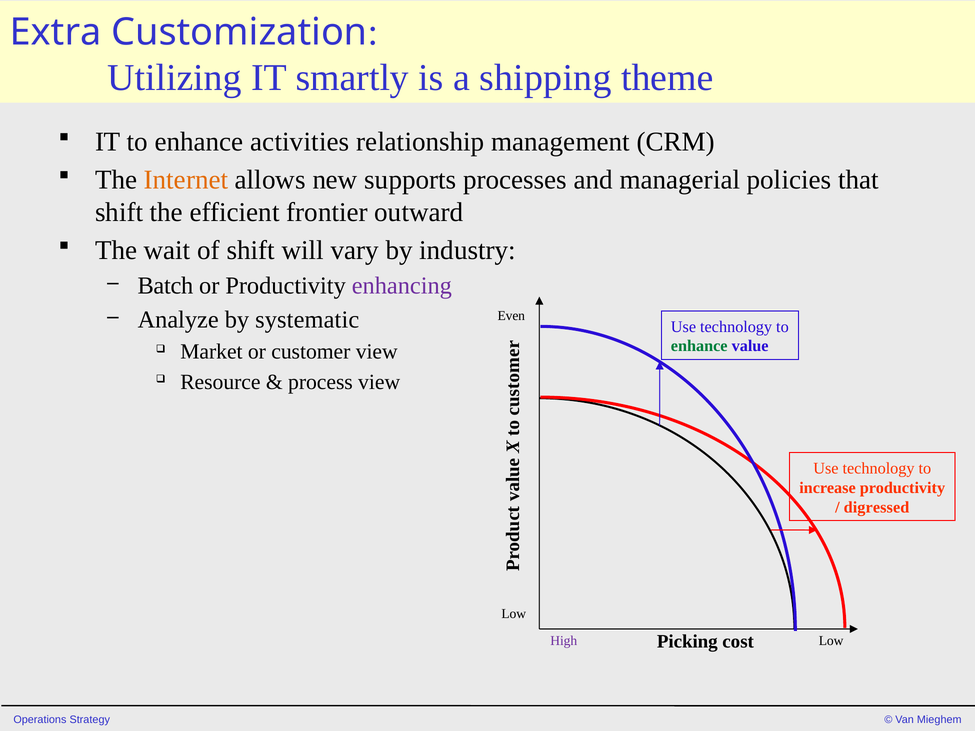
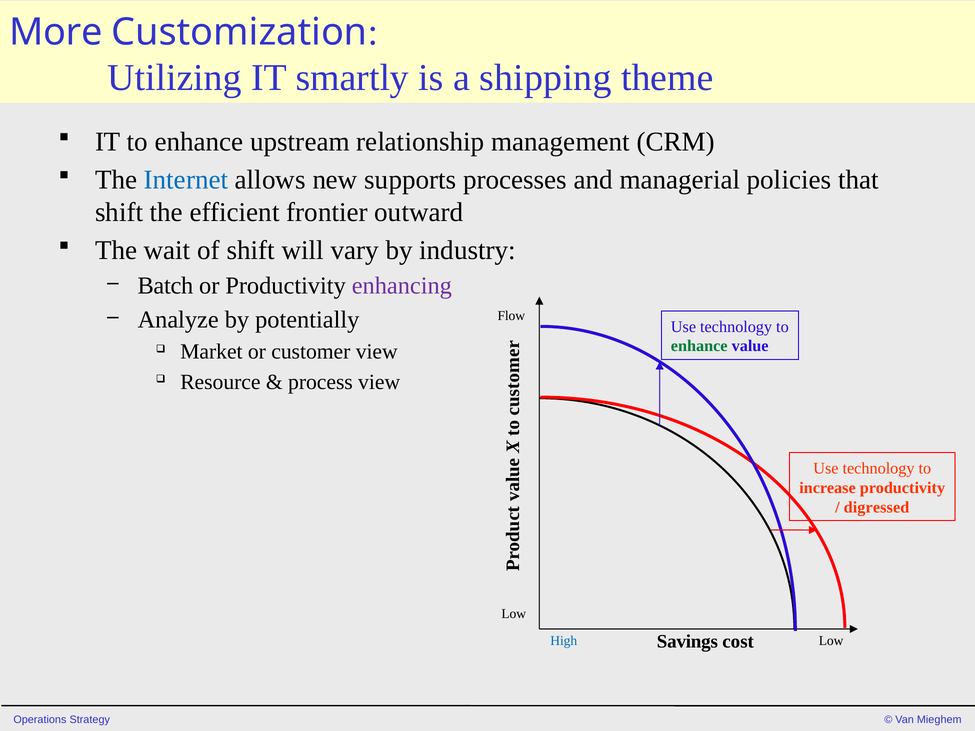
Extra: Extra -> More (56, 32)
activities: activities -> upstream (300, 142)
Internet colour: orange -> blue (186, 180)
systematic: systematic -> potentially (307, 320)
Even: Even -> Flow (511, 316)
Picking: Picking -> Savings (687, 642)
High colour: purple -> blue (564, 641)
